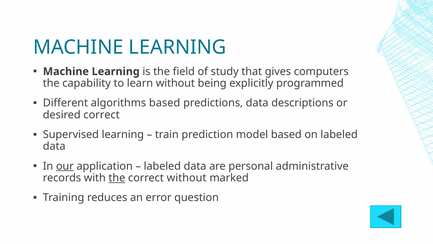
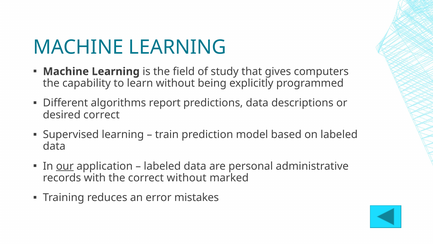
algorithms based: based -> report (165, 103)
the underline: present -> none (117, 178)
question: question -> mistakes (197, 197)
